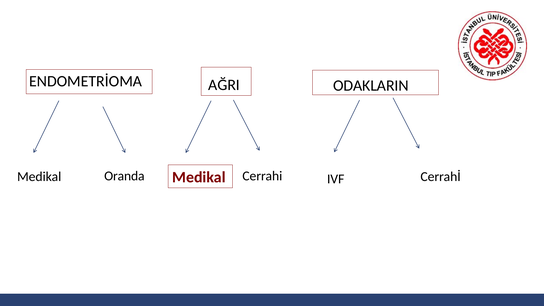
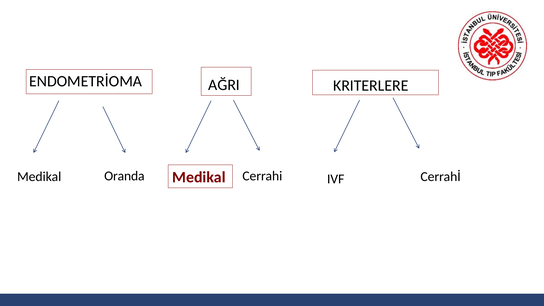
ODAKLARIN: ODAKLARIN -> KRITERLERE (371, 86)
